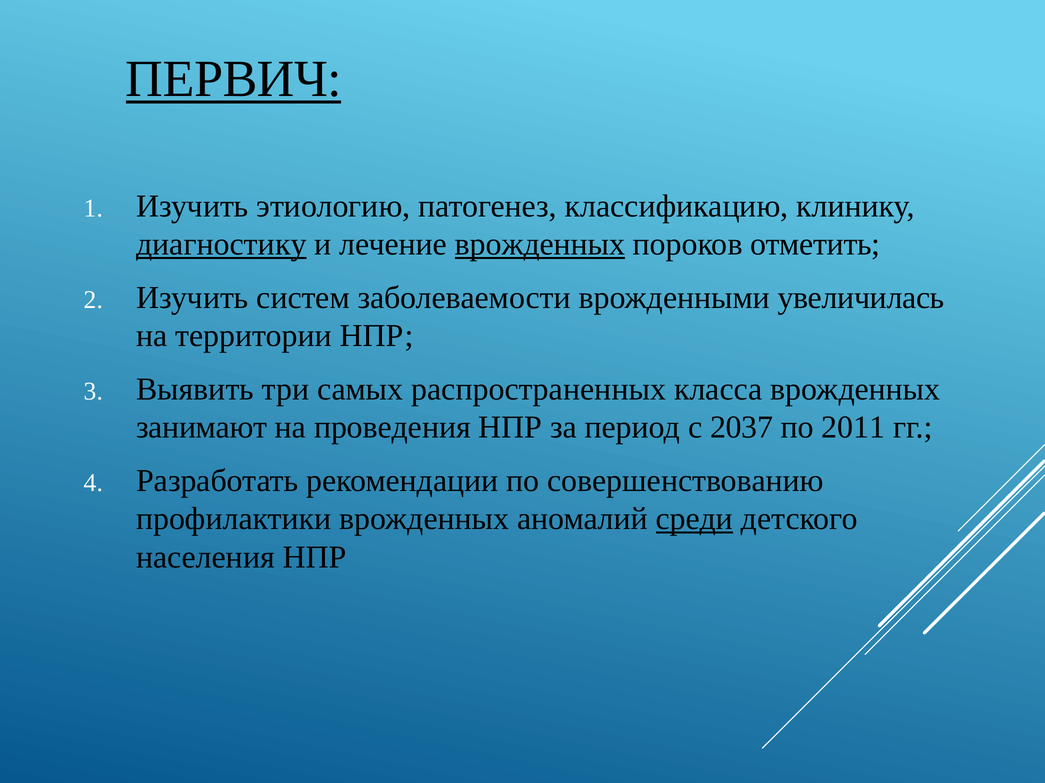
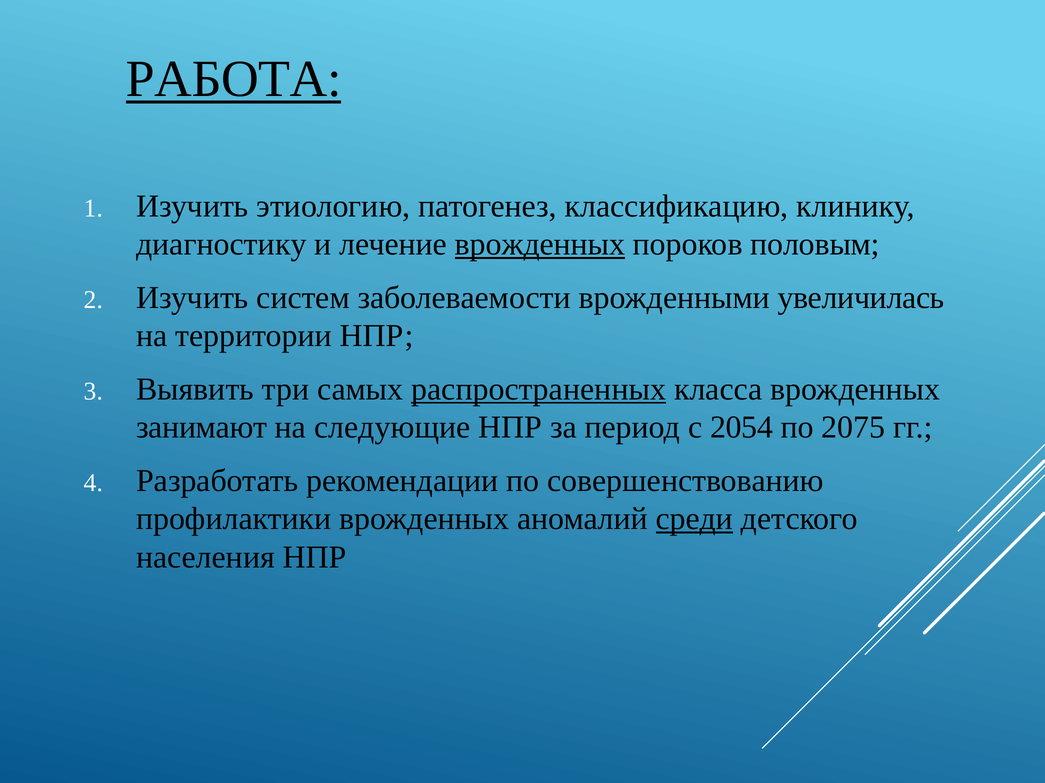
ПЕРВИЧ: ПЕРВИЧ -> РАБОТА (234, 79)
диагностику underline: present -> none (221, 244)
отметить: отметить -> половым (815, 244)
распространенных underline: none -> present (539, 389)
проведения: проведения -> следующие (392, 428)
2037: 2037 -> 2054 (742, 428)
2011: 2011 -> 2075 (853, 428)
